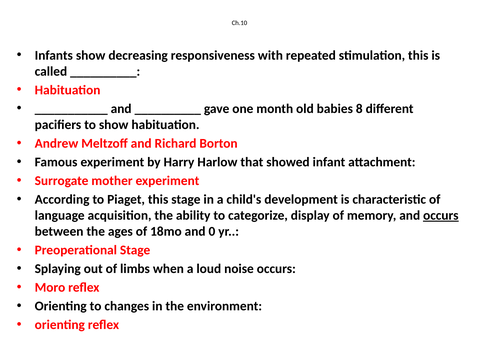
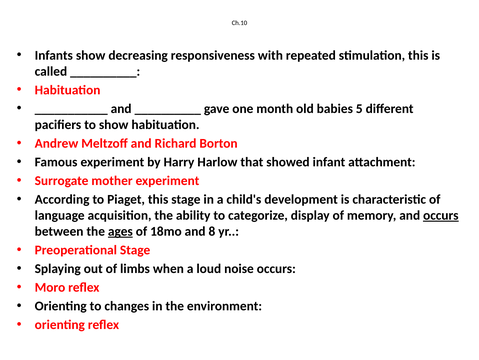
8: 8 -> 5 (359, 108)
ages underline: none -> present (120, 231)
0: 0 -> 8 (212, 231)
